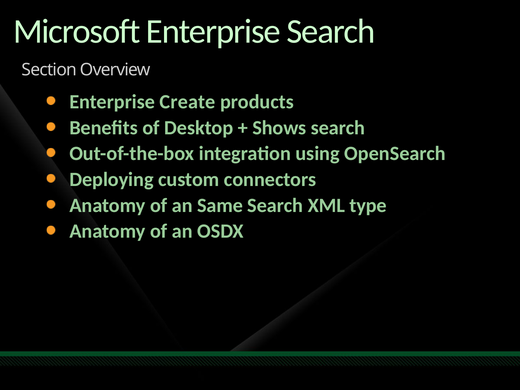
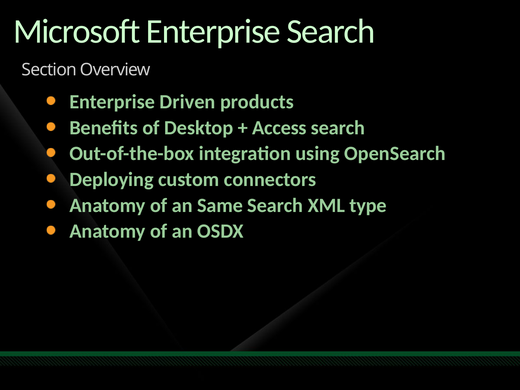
Create: Create -> Driven (188, 102)
Shows: Shows -> Access (279, 128)
